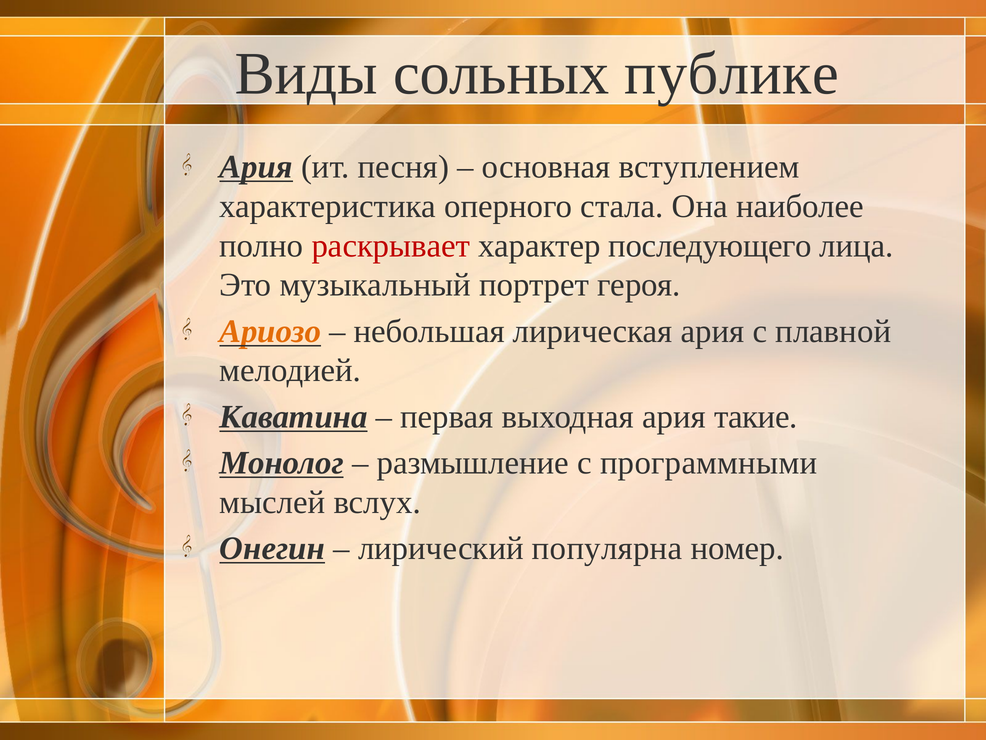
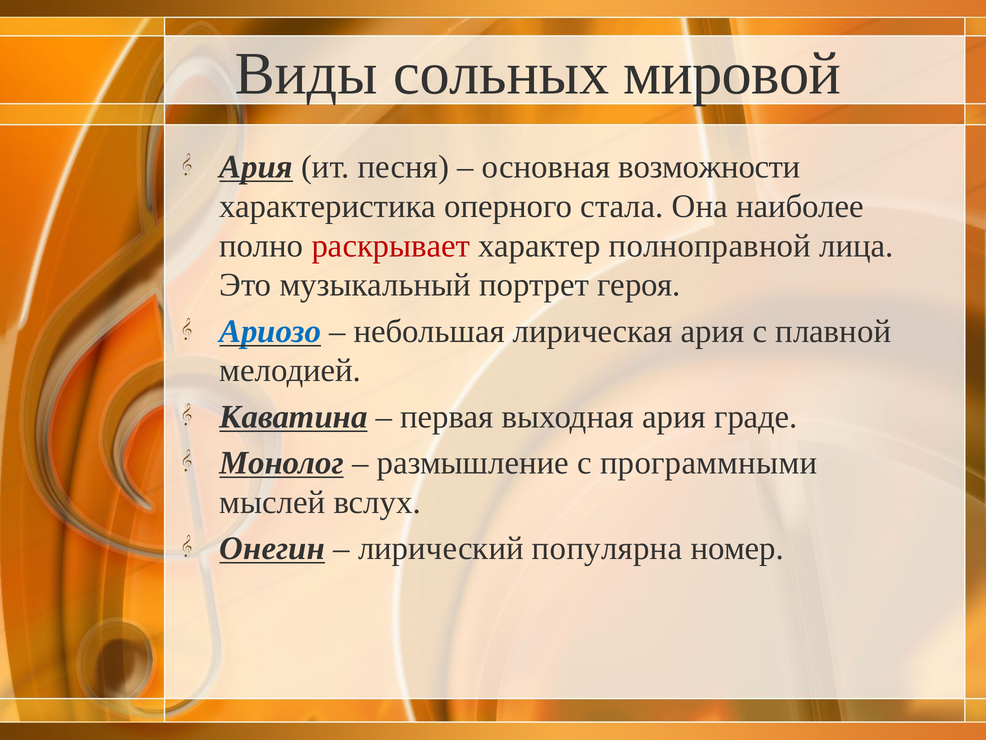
публике: публике -> мировой (732, 74)
вступлением: вступлением -> возможности (709, 167)
последующего: последующего -> полноправной (710, 246)
Ариозо colour: orange -> blue (270, 331)
такие: такие -> граде (756, 416)
